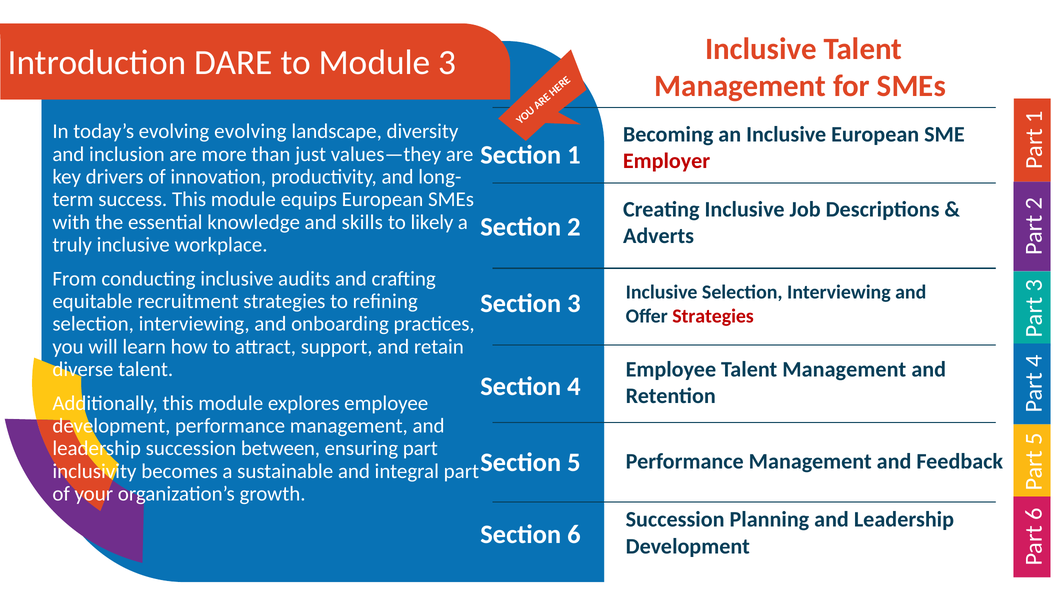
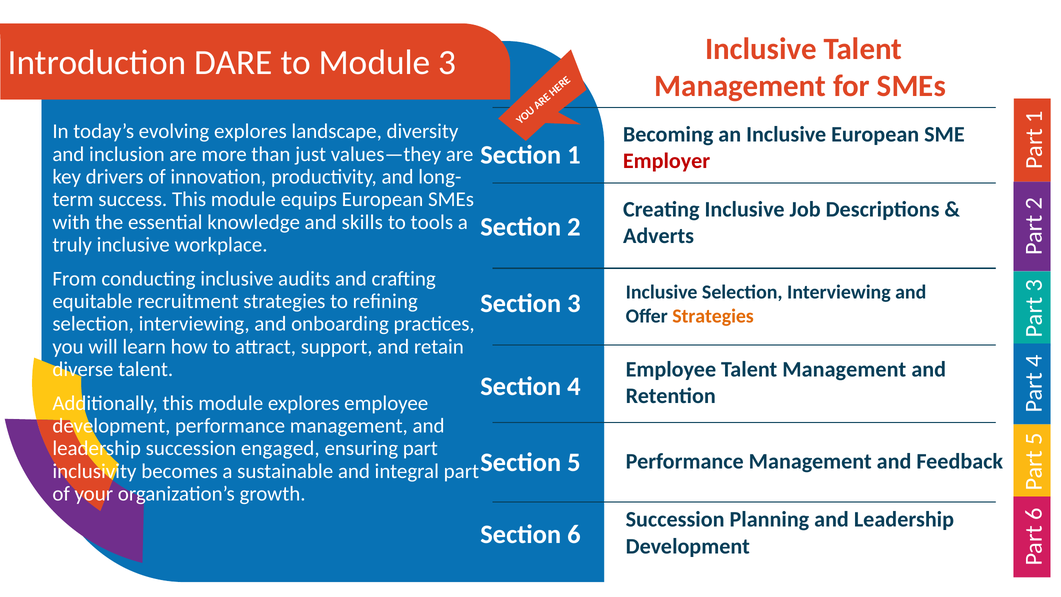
evolving evolving: evolving -> explores (250, 131)
likely: likely -> tools (432, 222)
Strategies colour: red -> orange (713, 316)
between: between -> engaged (280, 448)
